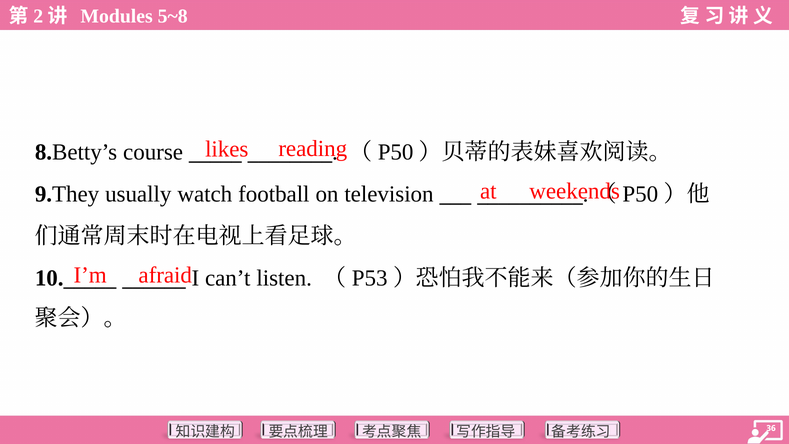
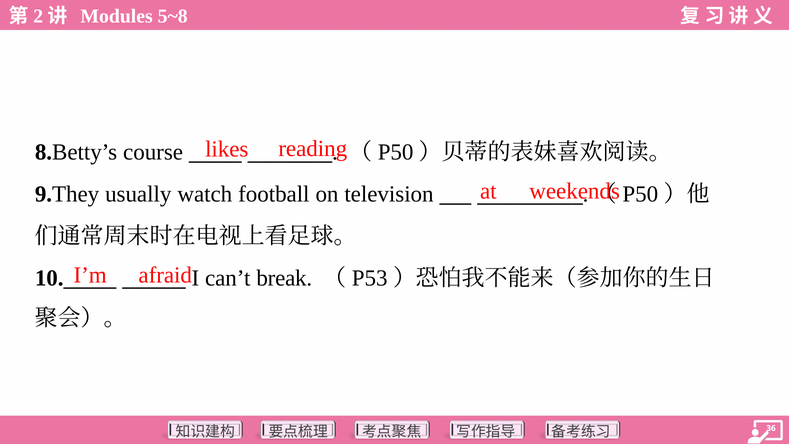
listen: listen -> break (284, 278)
